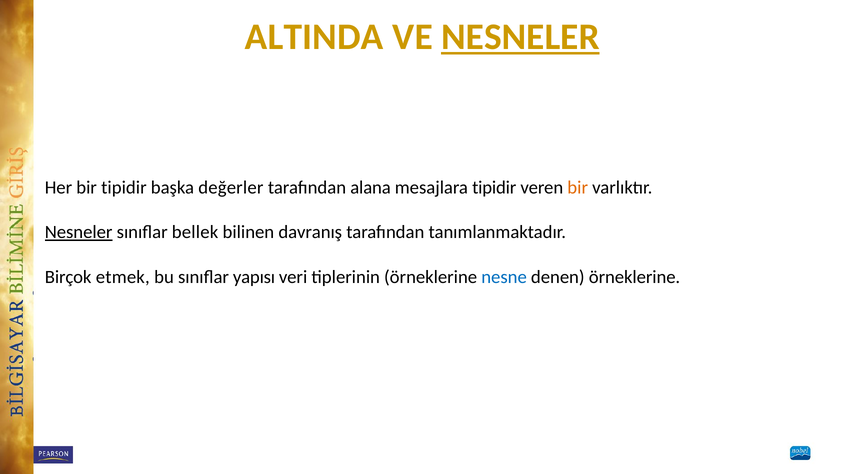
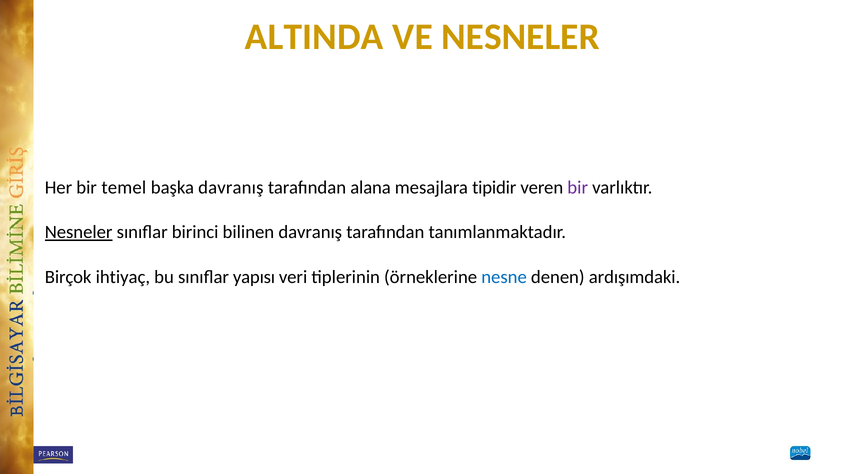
NESNELER underline: present -> none (520, 37)
bir tipidir: tipidir -> temel (124, 187)
başka değerler: değerler -> davranış (231, 187)
bir colour: orange -> purple (578, 187)
bellek: bellek -> birinci (195, 232)
etmek: etmek -> ihtiyaç (123, 277)
denen örneklerine: örneklerine -> ardışımdaki (635, 277)
